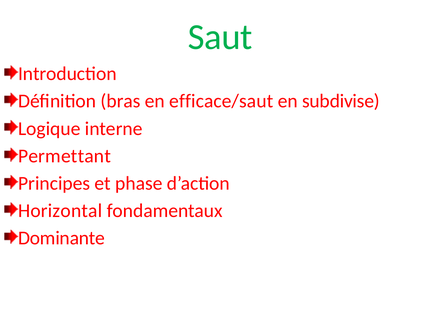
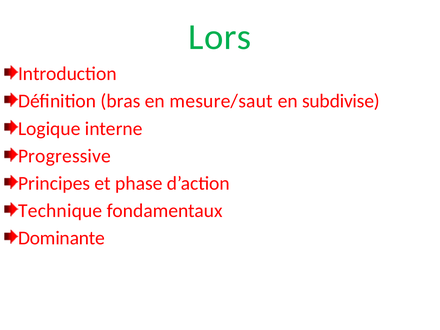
Saut: Saut -> Lors (220, 37)
efficace/saut: efficace/saut -> mesure/saut (221, 101)
Permettant: Permettant -> Progressive (65, 156)
Horizontal: Horizontal -> Technique (60, 211)
